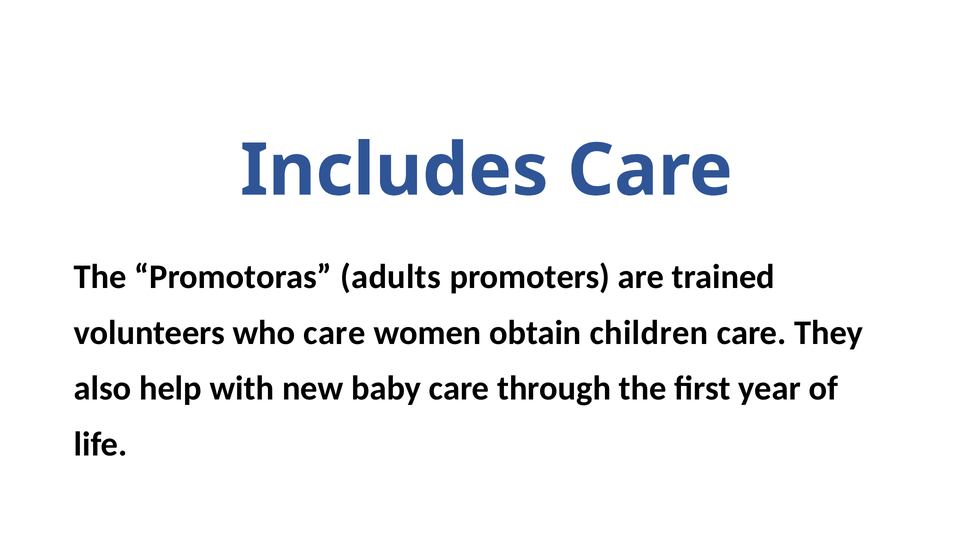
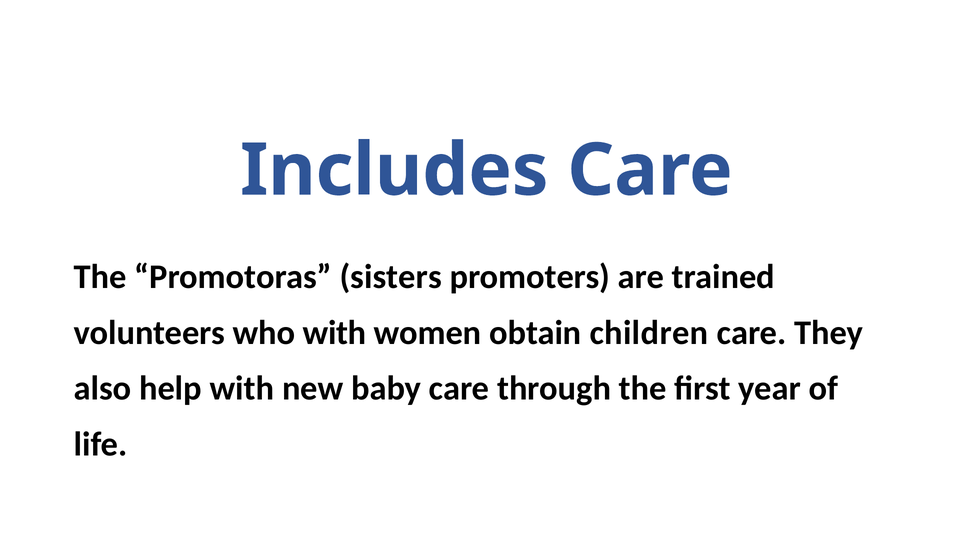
adults: adults -> sisters (391, 277)
who care: care -> with (335, 333)
